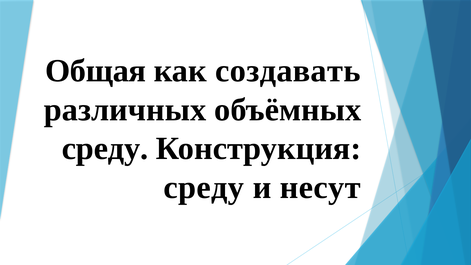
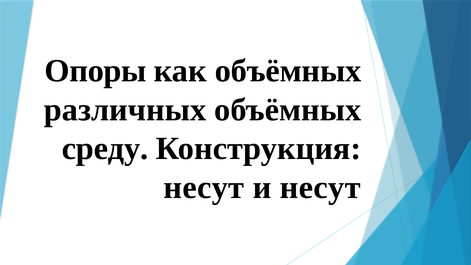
Общая: Общая -> Опоры (96, 71)
как создавать: создавать -> объёмных (288, 71)
среду: среду -> несут (204, 187)
